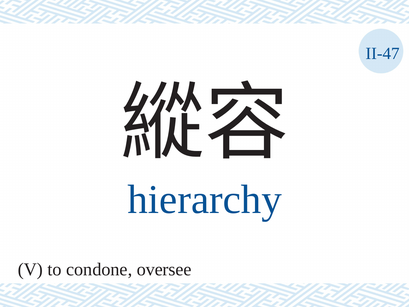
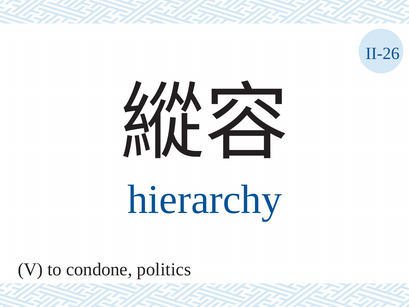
II-47: II-47 -> II-26 (383, 54)
oversee: oversee -> politics (164, 269)
